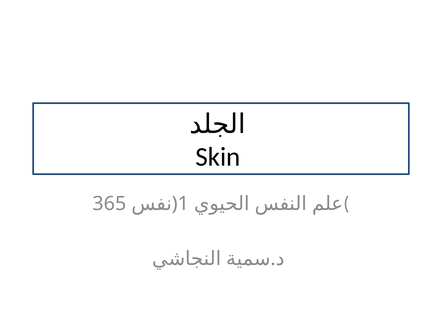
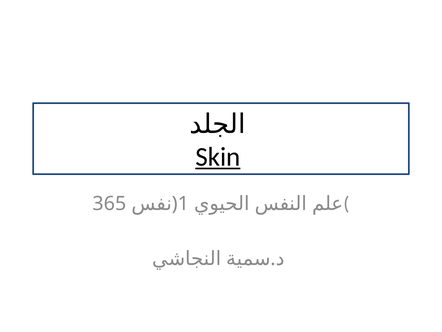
Skin underline: none -> present (218, 157)
